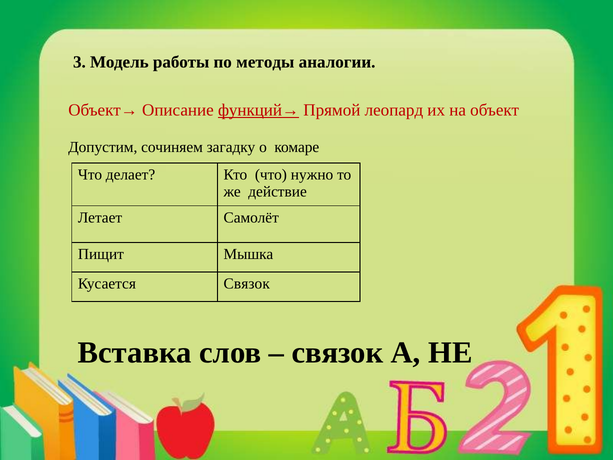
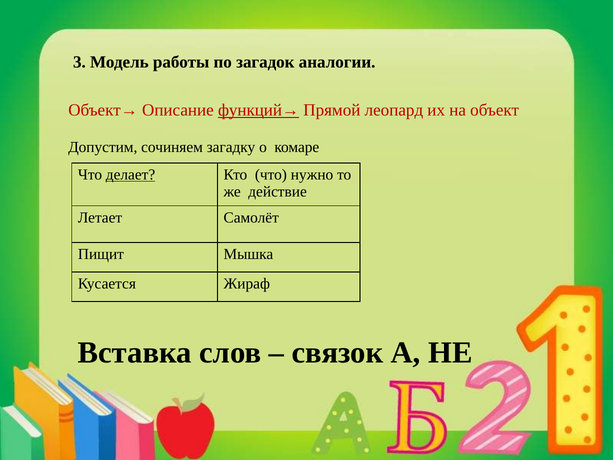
методы: методы -> загадок (265, 62)
делает underline: none -> present (131, 175)
Кусается Связок: Связок -> Жираф (247, 284)
